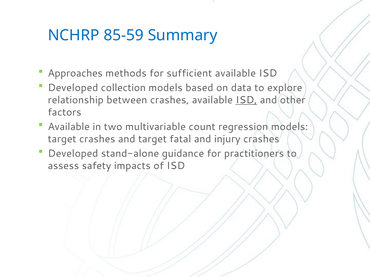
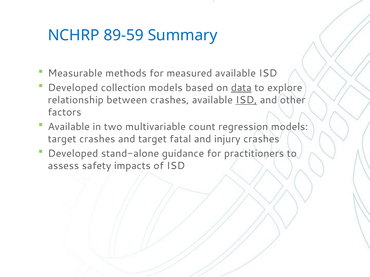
85-59: 85-59 -> 89-59 (124, 35)
Approaches: Approaches -> Measurable (75, 73)
sufficient: sufficient -> measured (189, 73)
data underline: none -> present (241, 88)
